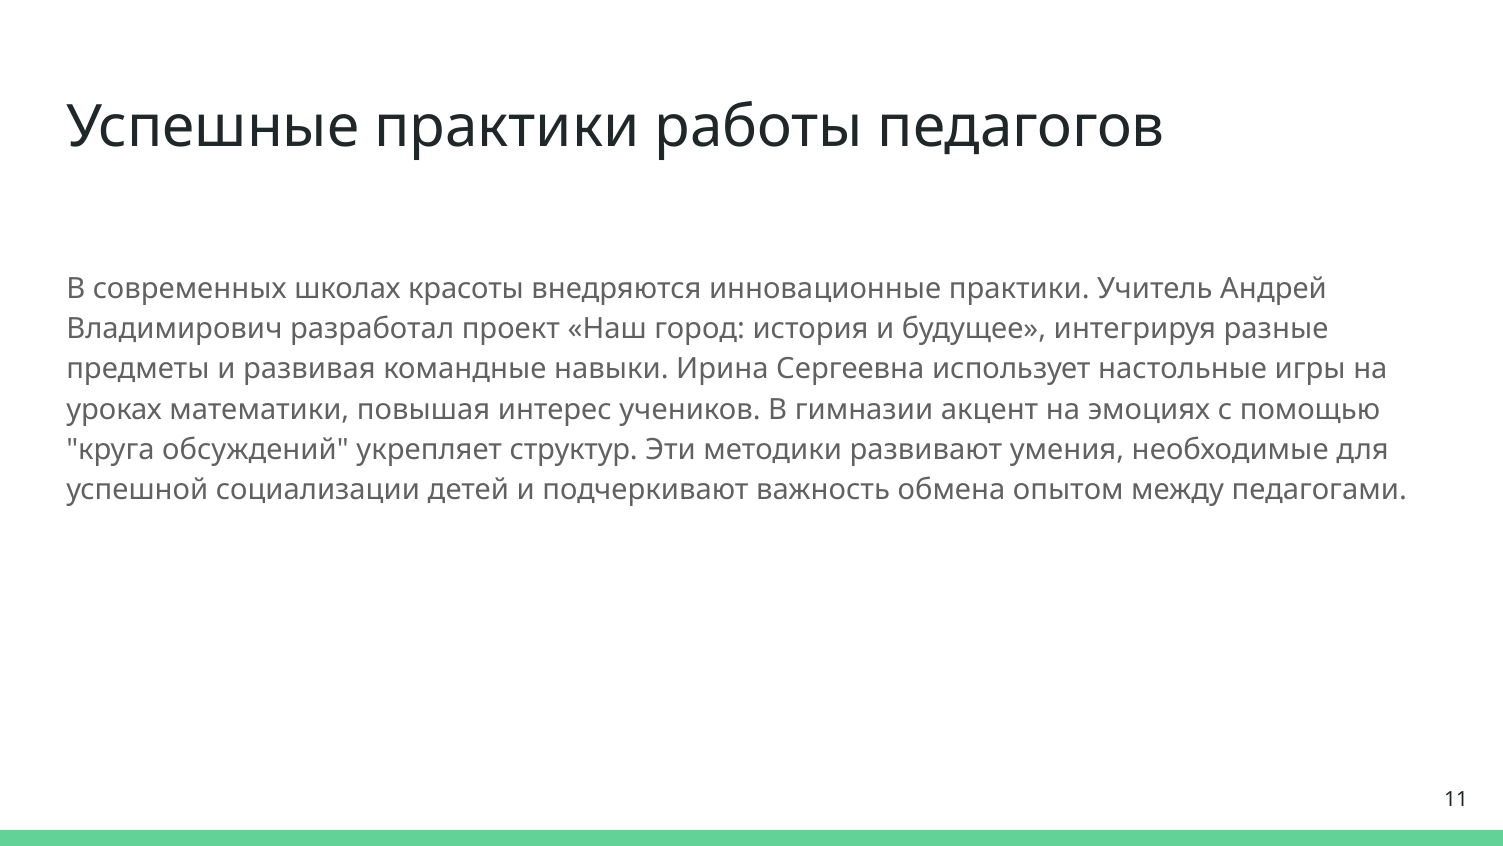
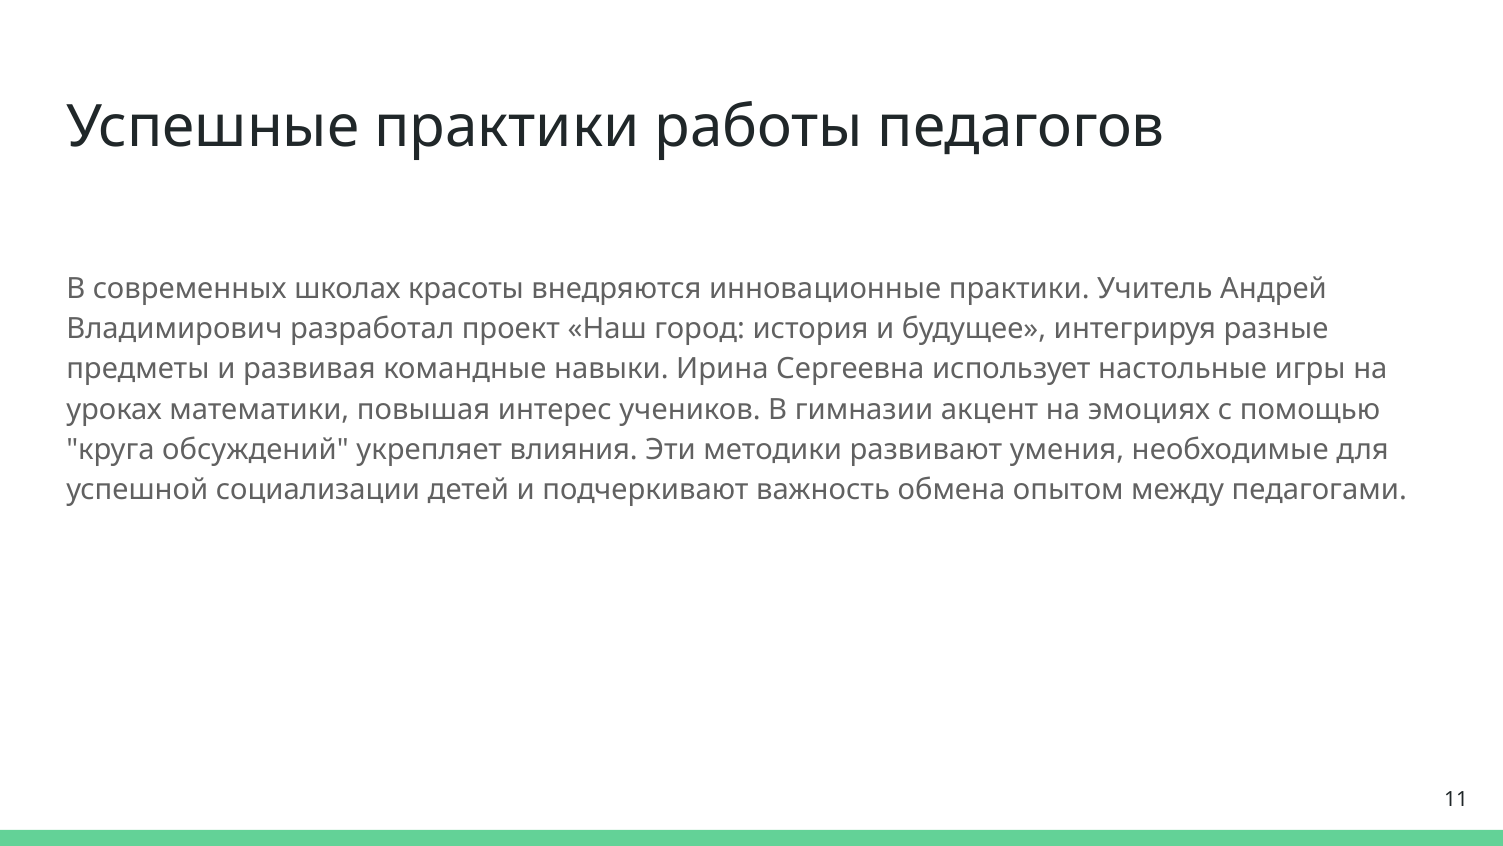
структур: структур -> влияния (574, 450)
